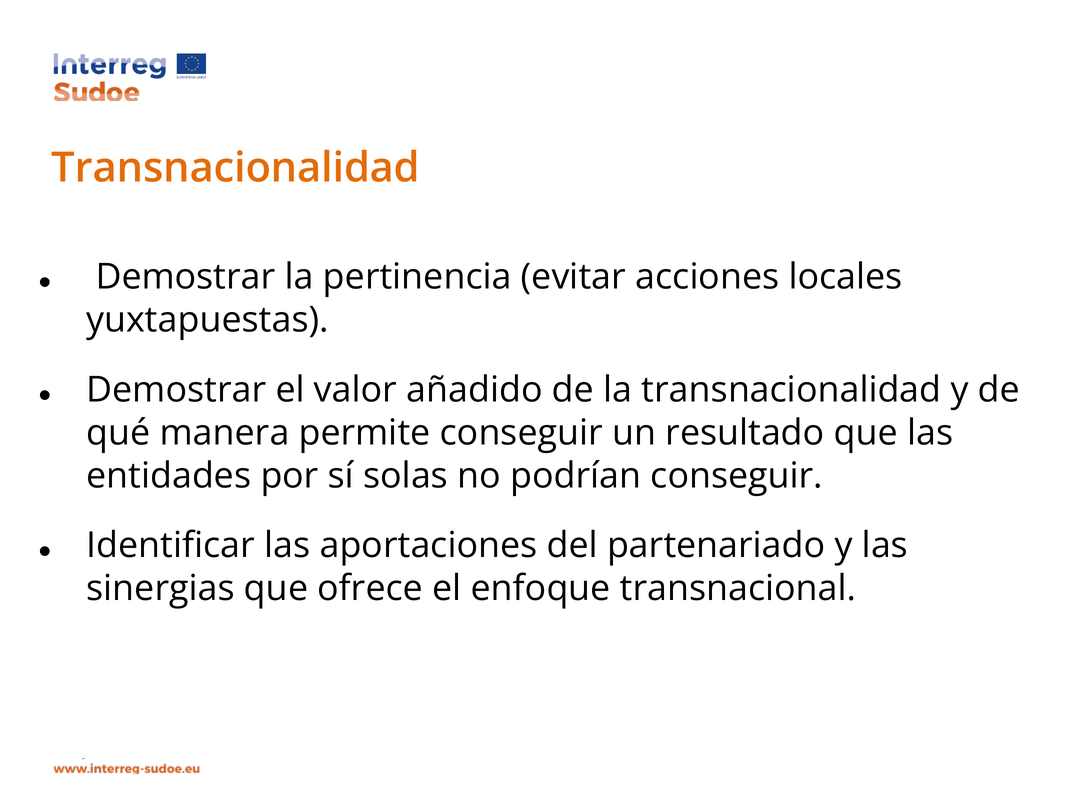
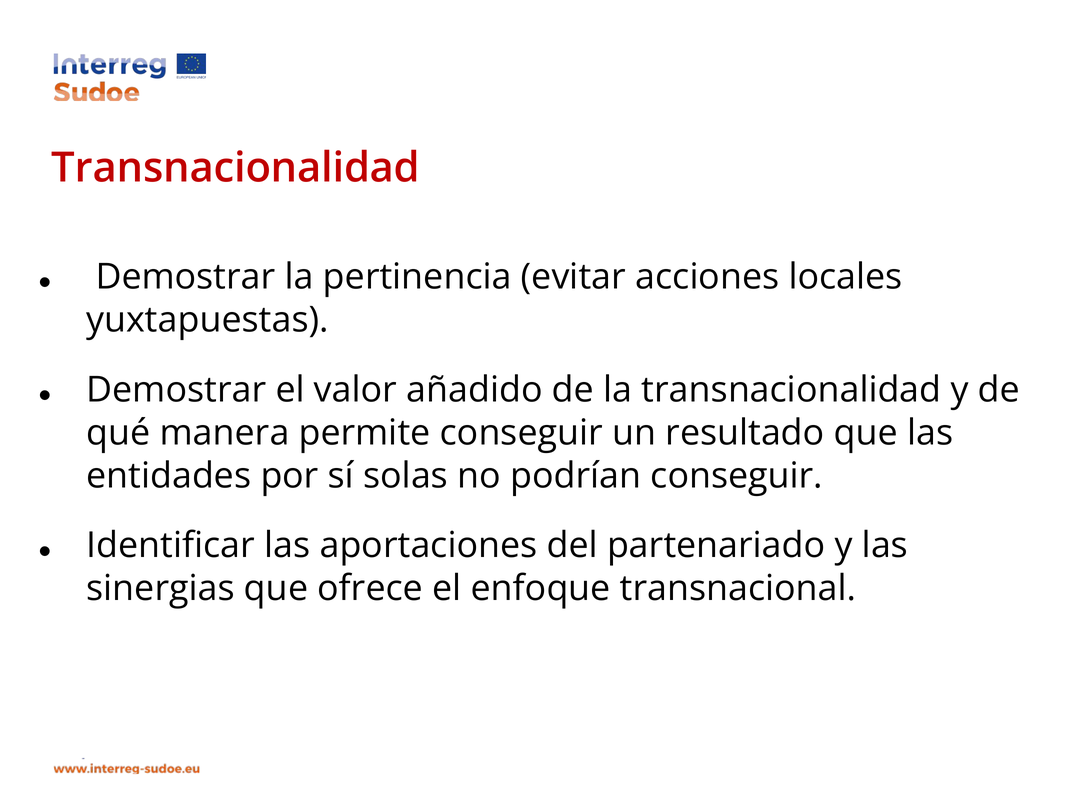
Transnacionalidad colour: orange -> red (236, 168)
